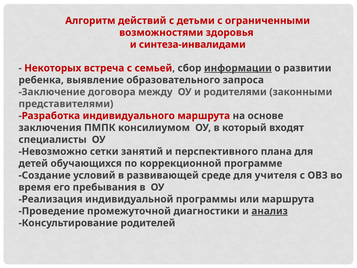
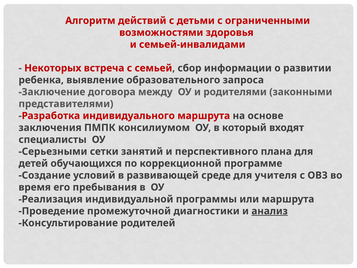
синтеза-инвалидами: синтеза-инвалидами -> семьей-инвалидами (192, 44)
информации underline: present -> none (238, 68)
Невозможно: Невозможно -> Серьезными (53, 151)
